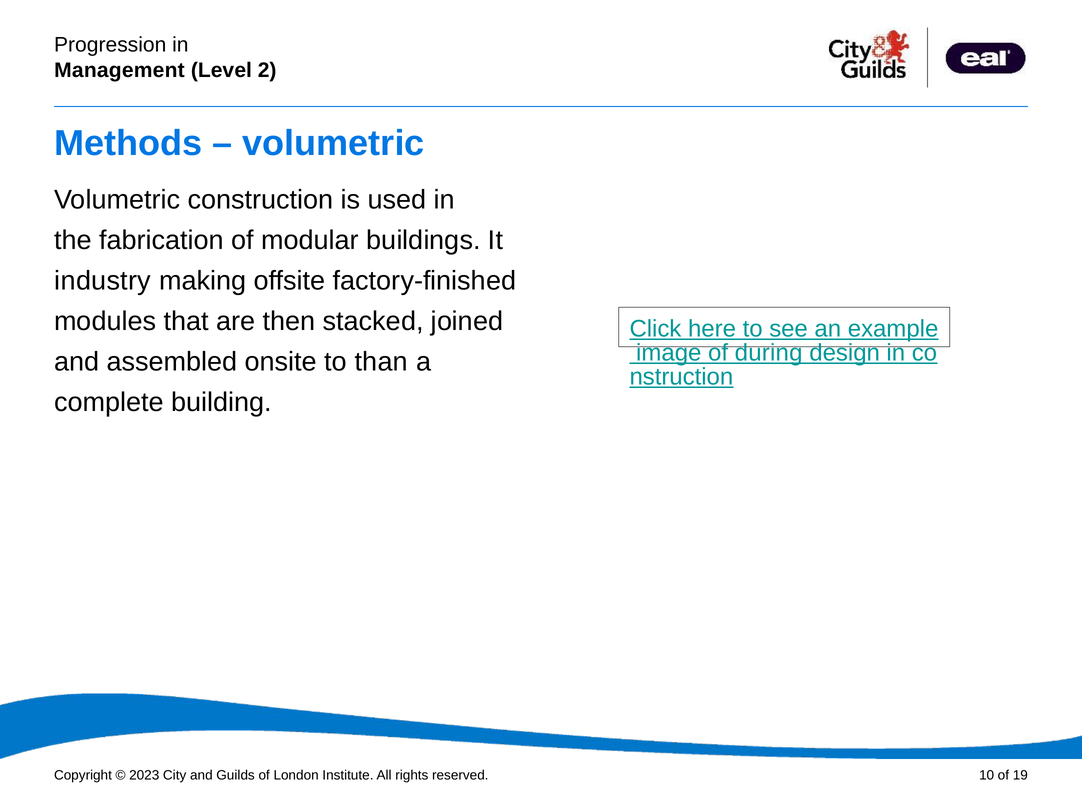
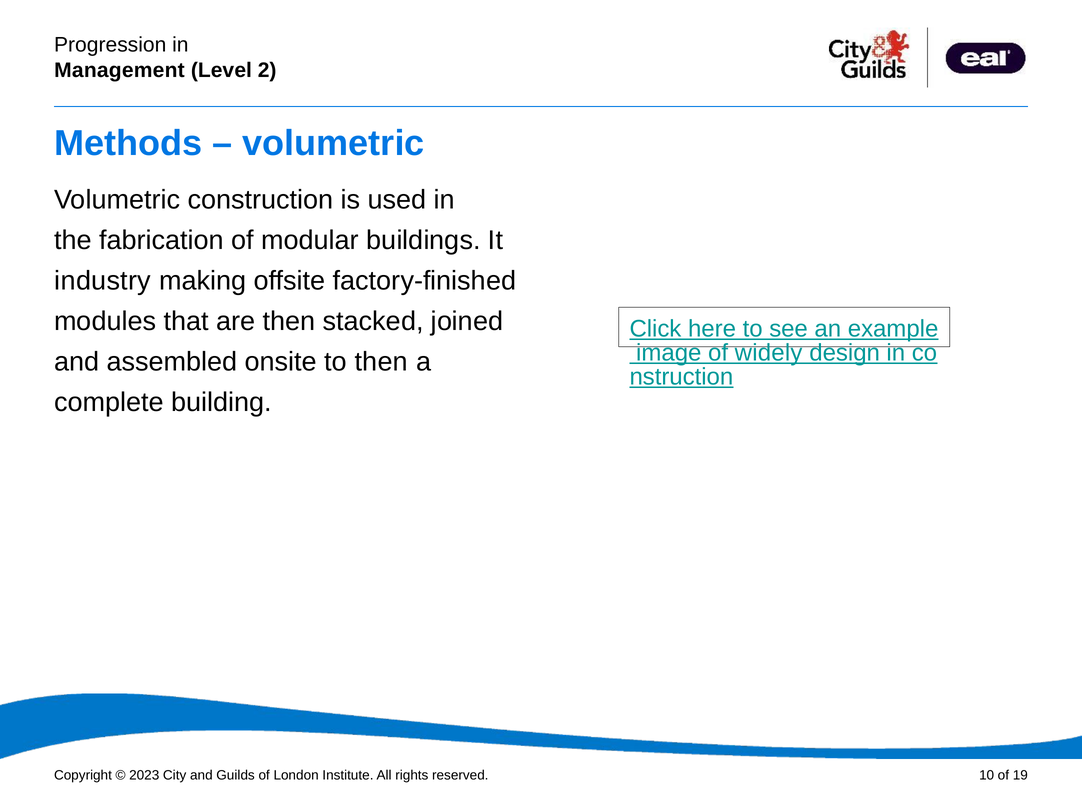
during: during -> widely (769, 353)
to than: than -> then (381, 362)
